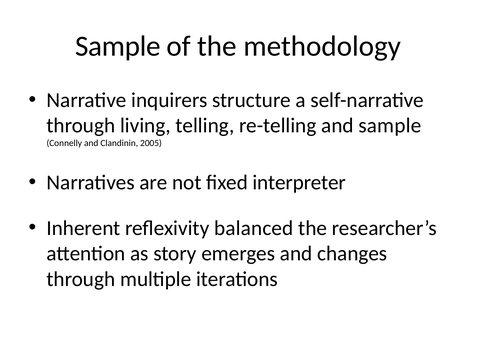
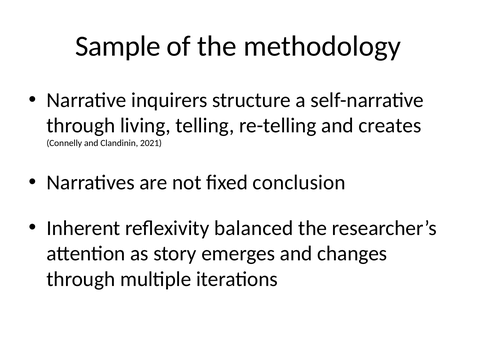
and sample: sample -> creates (390, 126)
2005: 2005 -> 2021 (151, 143)
interpreter: interpreter -> conclusion (299, 182)
